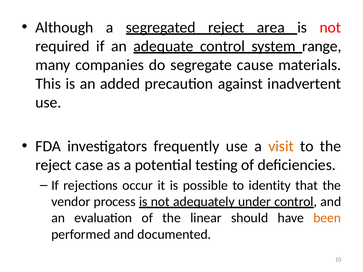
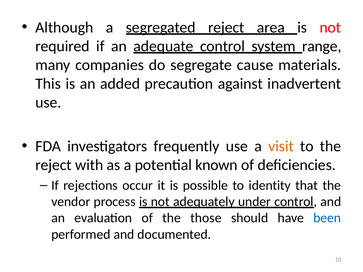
case: case -> with (89, 165)
testing: testing -> known (217, 165)
linear: linear -> those (206, 218)
been colour: orange -> blue (327, 218)
